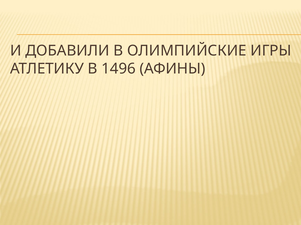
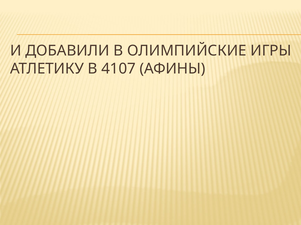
1496: 1496 -> 4107 (119, 69)
